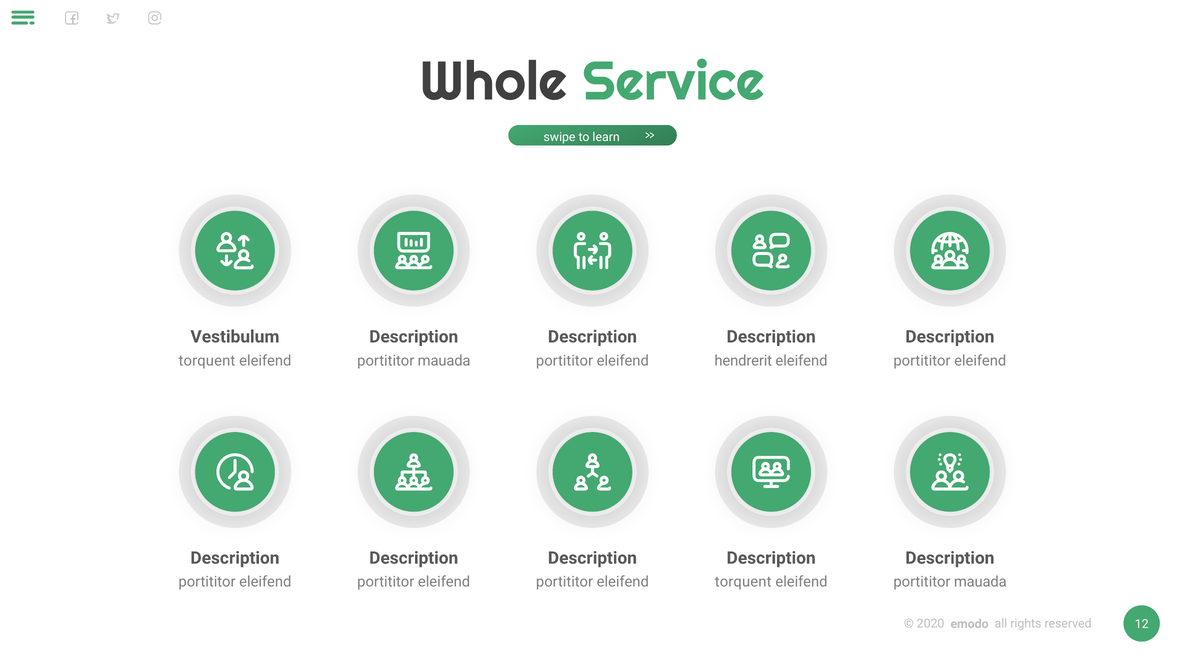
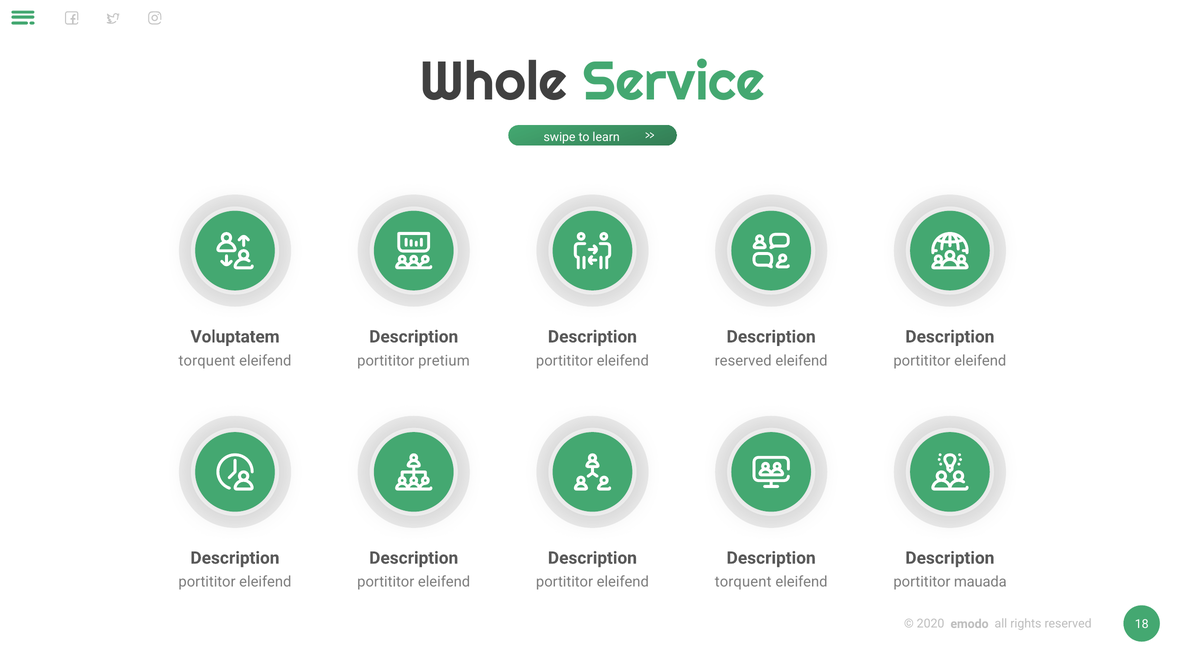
Vestibulum: Vestibulum -> Voluptatem (235, 337)
mauada: mauada -> pretium (444, 361)
hendrerit: hendrerit -> reserved (743, 361)
12: 12 -> 18 (1142, 625)
